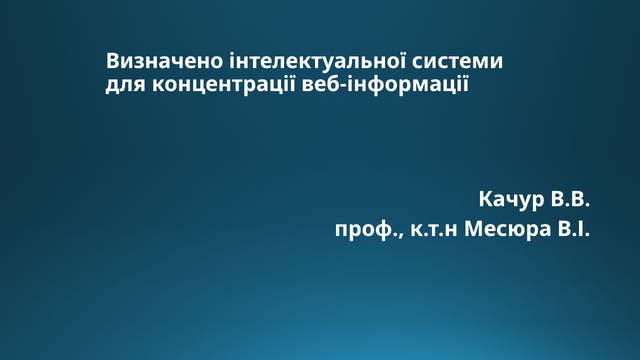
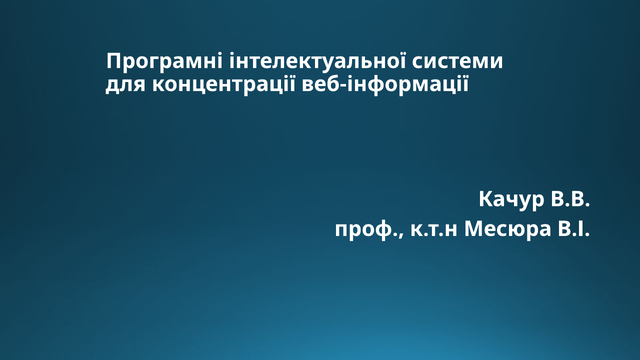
Визначено: Визначено -> Програмні (164, 61)
